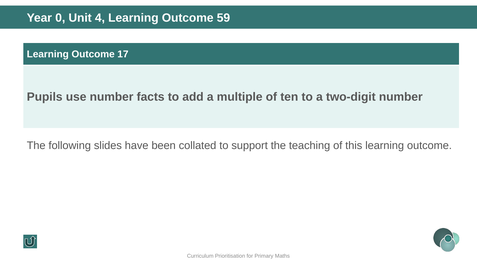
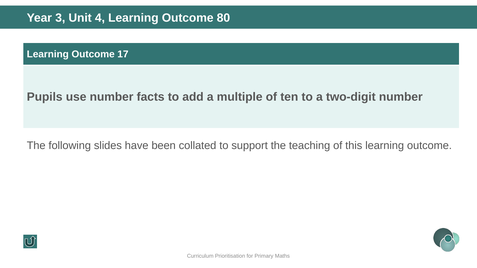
0: 0 -> 3 (60, 18)
59: 59 -> 80 (223, 18)
